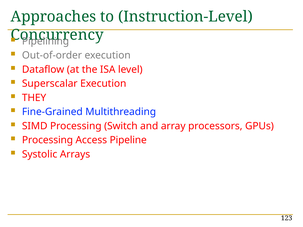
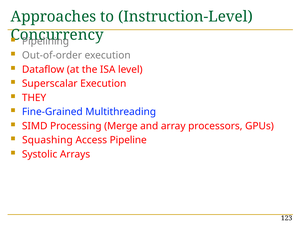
Switch: Switch -> Merge (121, 126)
Processing: Processing -> Squashing (47, 140)
